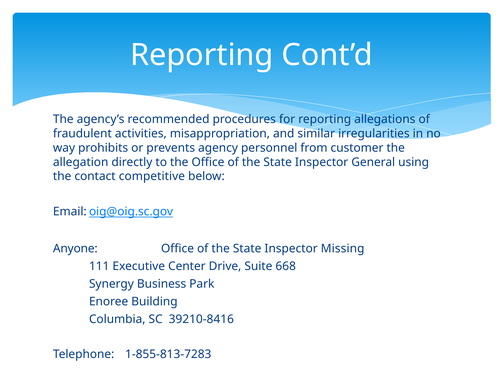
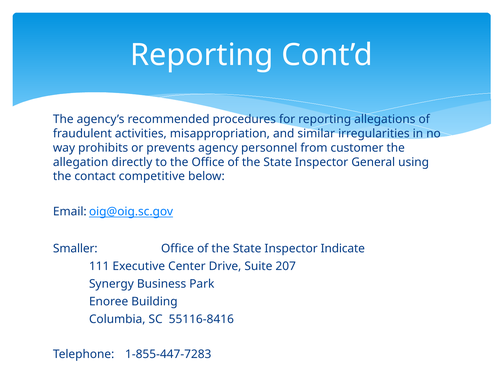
Anyone: Anyone -> Smaller (75, 249)
Missing: Missing -> Indicate (343, 249)
668: 668 -> 207 (286, 267)
39210-8416: 39210-8416 -> 55116-8416 (201, 319)
1-855-813-7283: 1-855-813-7283 -> 1-855-447-7283 (168, 355)
